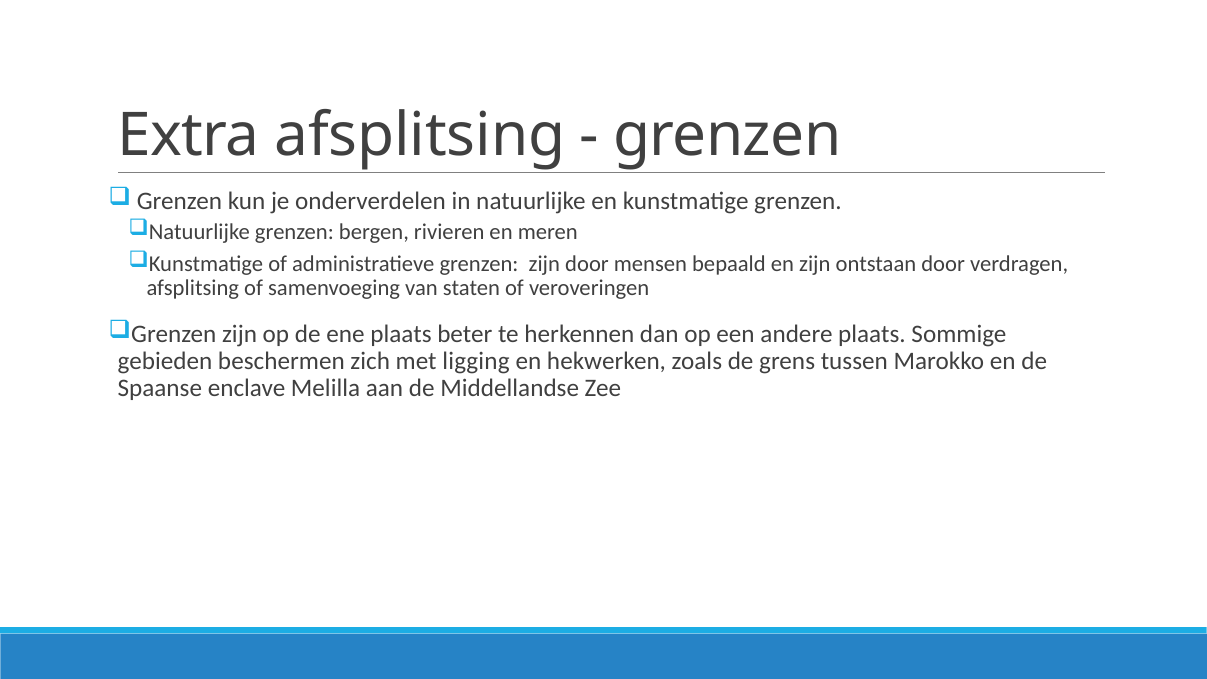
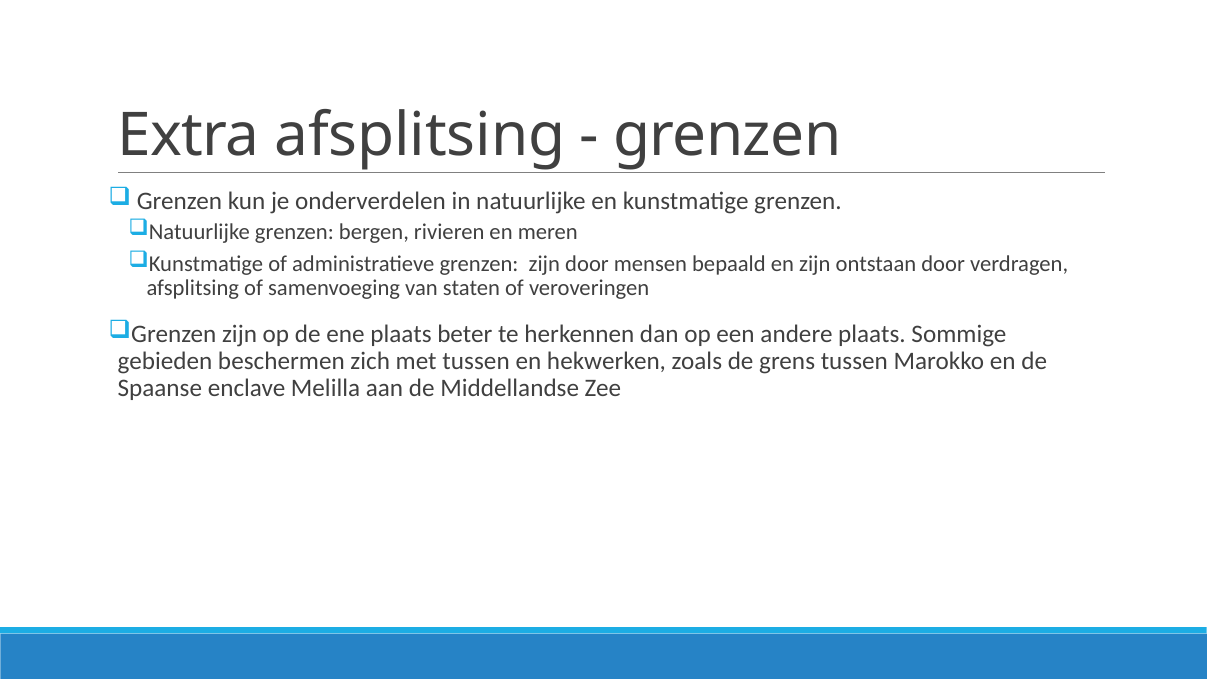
met ligging: ligging -> tussen (476, 361)
